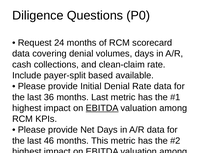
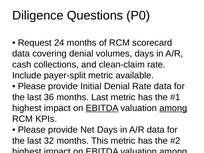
payer-split based: based -> metric (101, 75)
among underline: none -> present (173, 108)
46: 46 -> 32 (49, 141)
